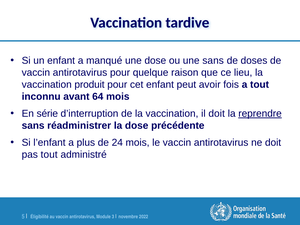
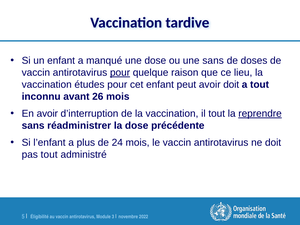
pour underline: none -> present (120, 73)
produit: produit -> études (89, 85)
avoir fois: fois -> doit (231, 85)
64: 64 -> 26 (98, 97)
En série: série -> avoir (47, 114)
il doit: doit -> tout (217, 114)
